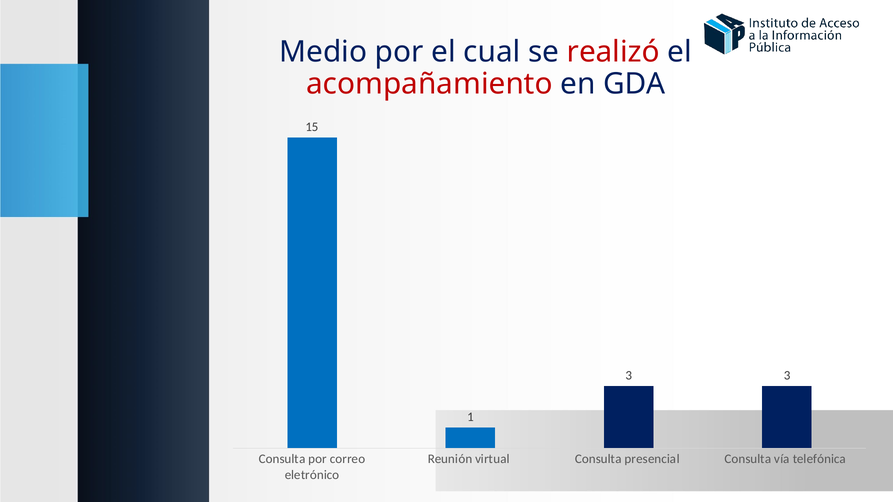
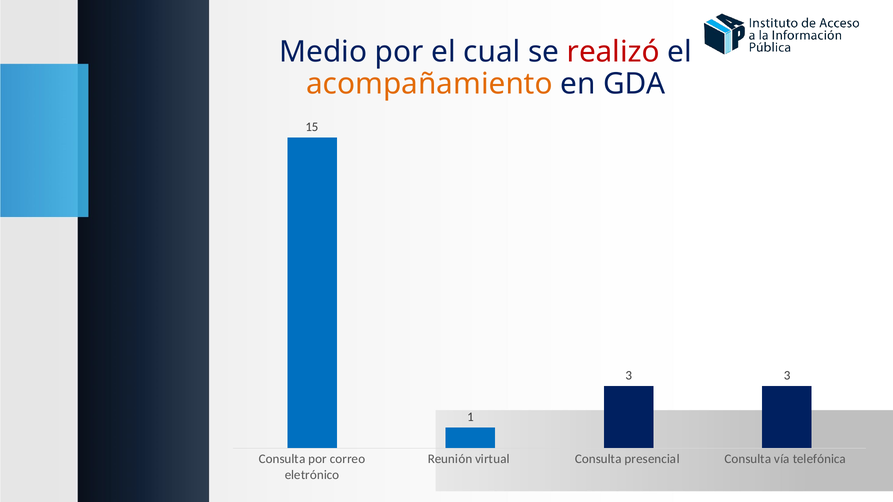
acompañamiento colour: red -> orange (429, 84)
